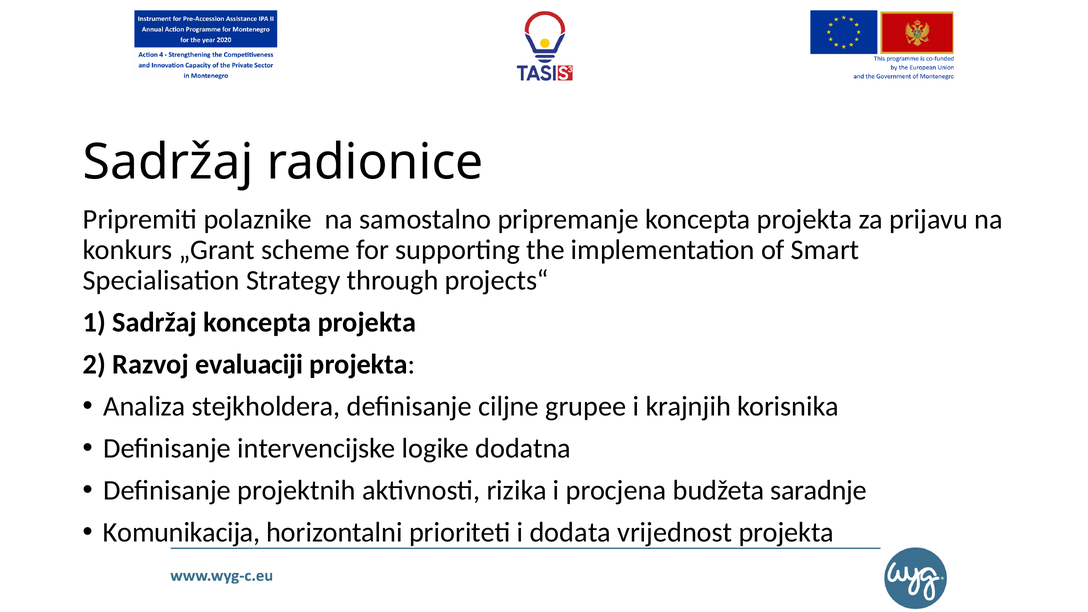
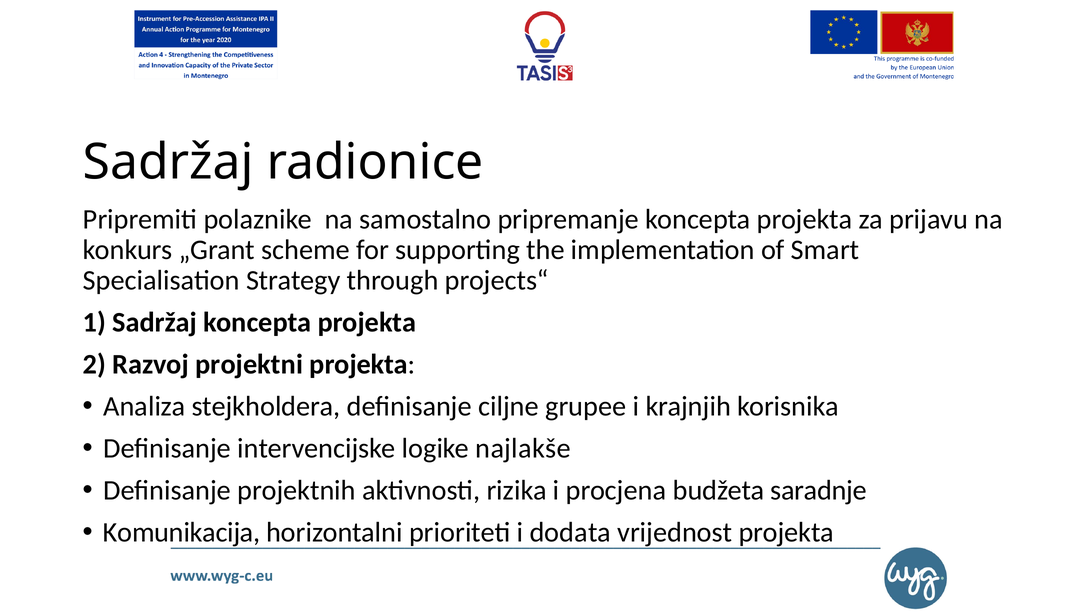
evaluaciji: evaluaciji -> projektni (249, 364)
dodatna: dodatna -> najlakše (523, 448)
